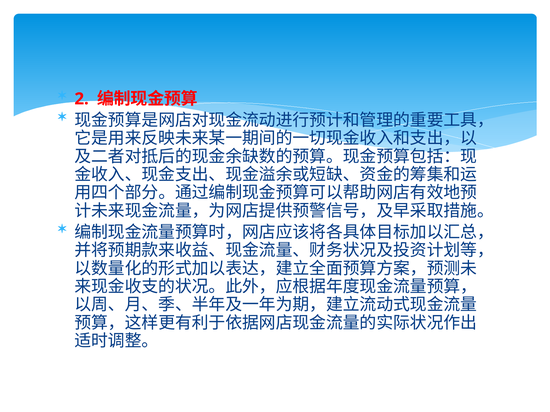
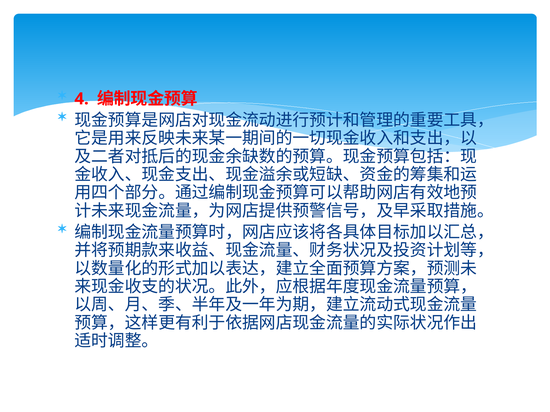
2: 2 -> 4 (82, 99)
